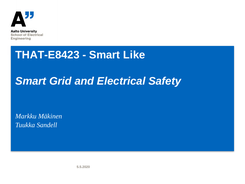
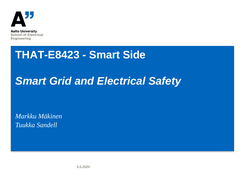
Like: Like -> Side (134, 55)
